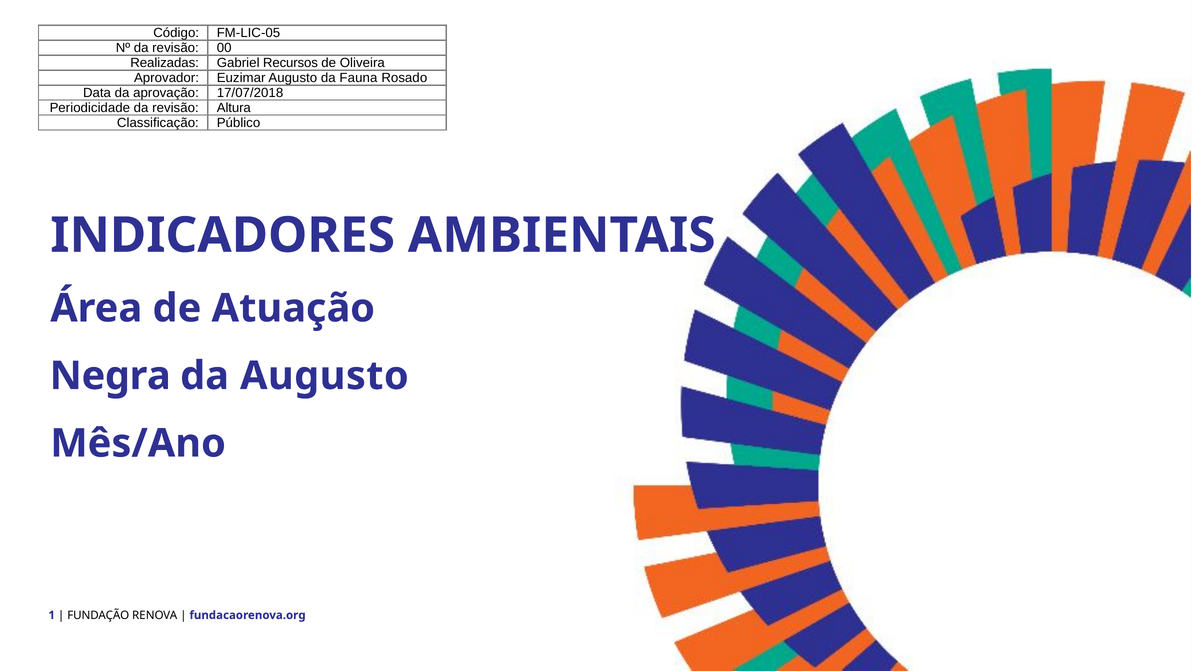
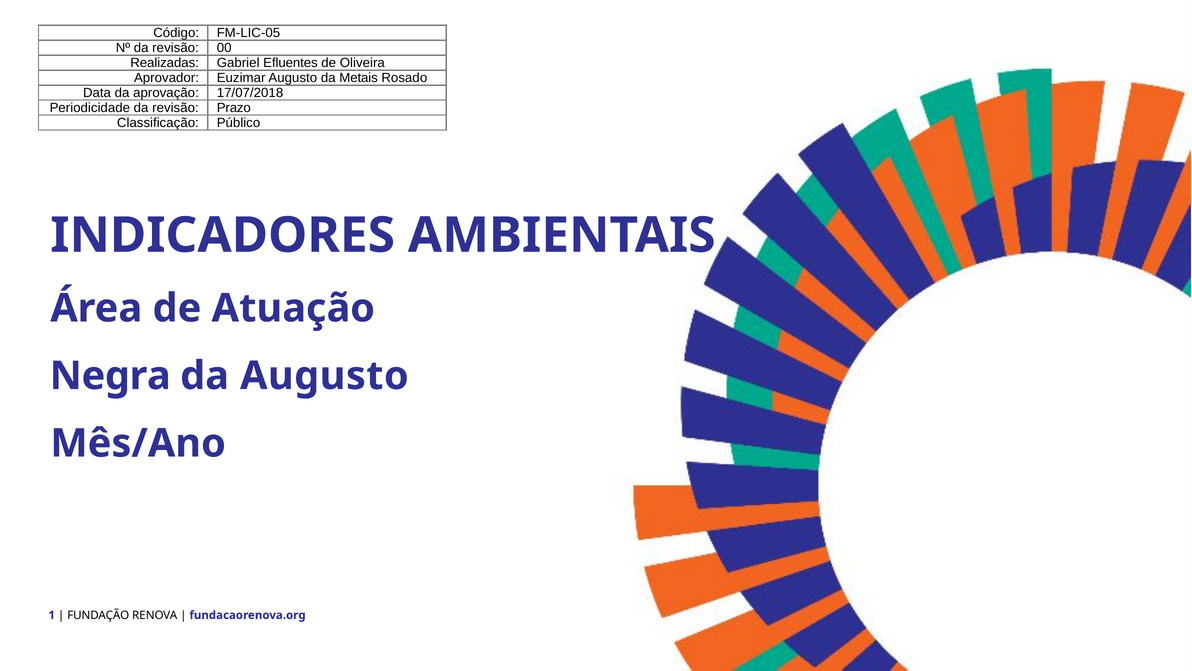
Recursos: Recursos -> Efluentes (290, 63)
Fauna: Fauna -> Metais (359, 78)
Altura: Altura -> Prazo (234, 108)
